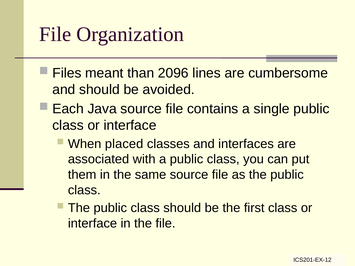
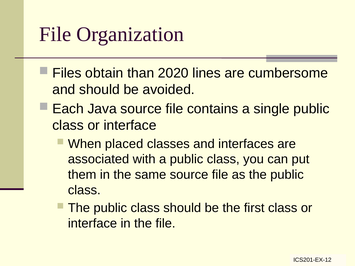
meant: meant -> obtain (104, 73)
2096: 2096 -> 2020 (173, 73)
